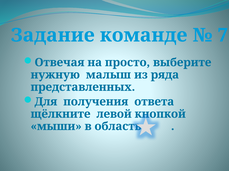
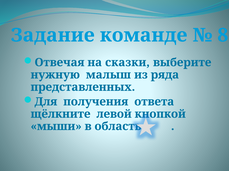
7: 7 -> 8 (223, 35)
просто: просто -> сказки (127, 63)
